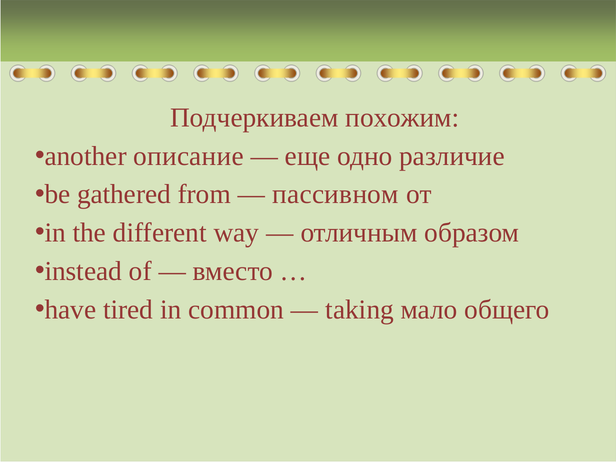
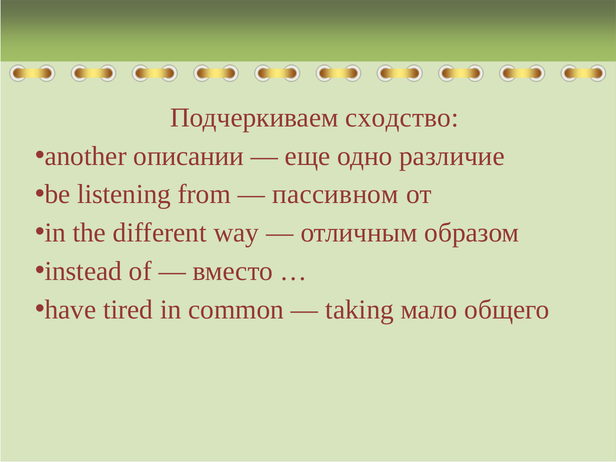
похожим: похожим -> сходство (402, 118)
описание: описание -> описании (189, 156)
gathered: gathered -> listening (124, 194)
